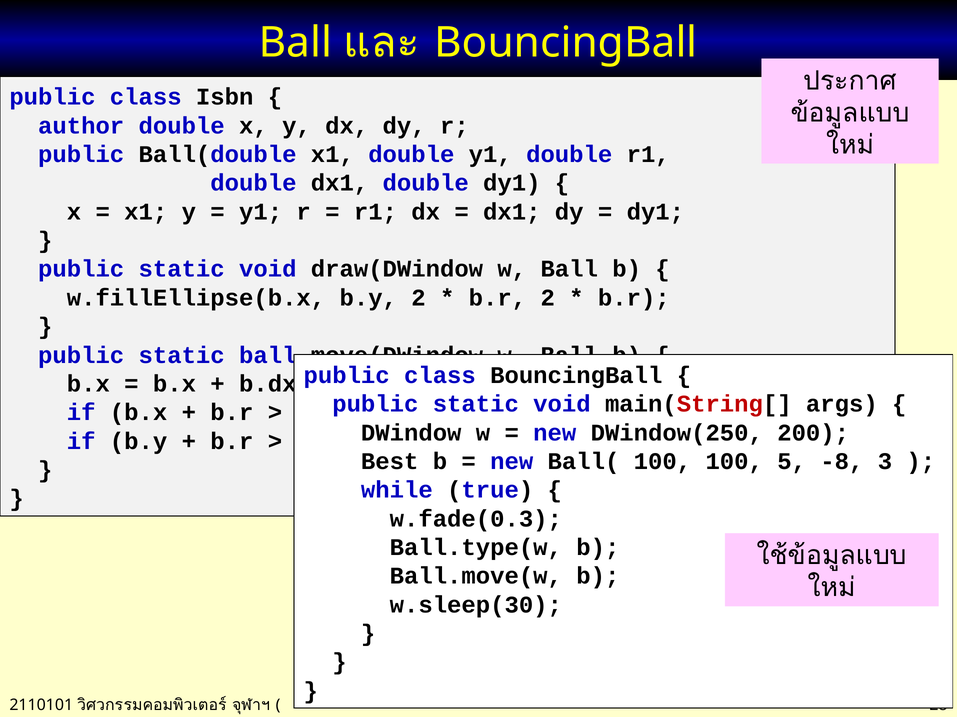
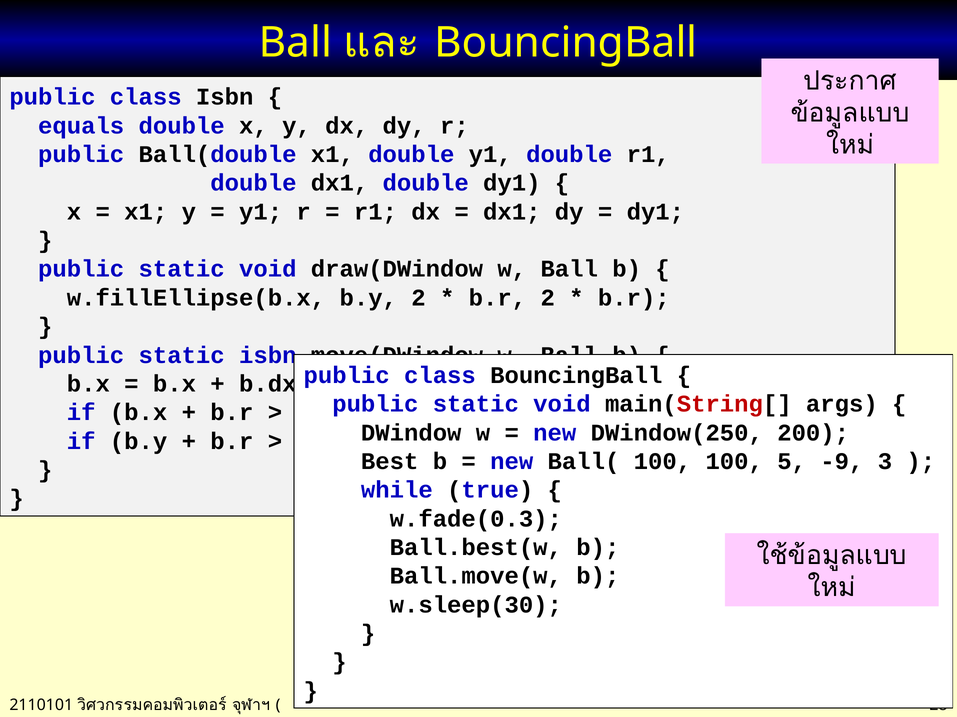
author: author -> equals (81, 126)
static ball: ball -> isbn (268, 356)
-8: -8 -> -9 (842, 462)
Ball.type(w: Ball.type(w -> Ball.best(w (476, 548)
